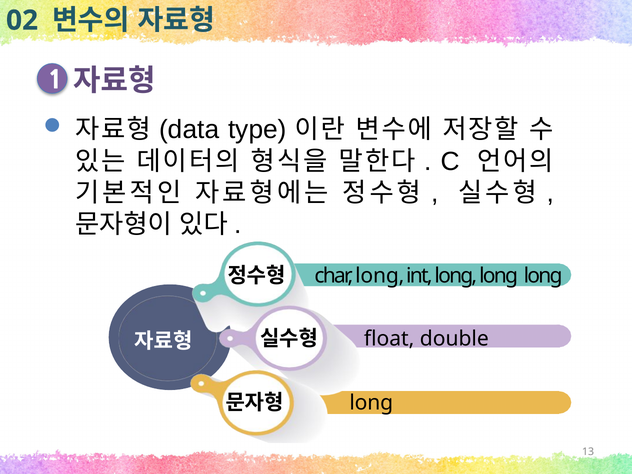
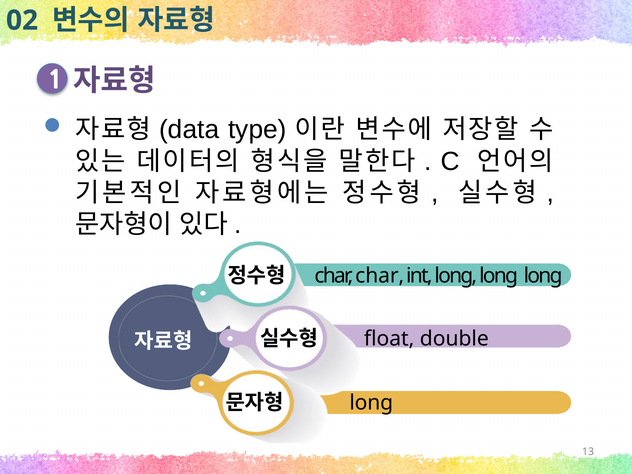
char long: long -> char (380, 276)
